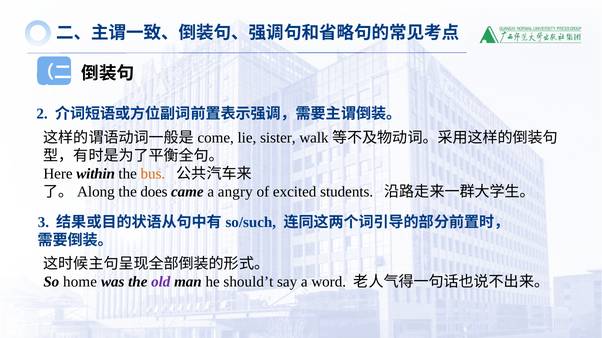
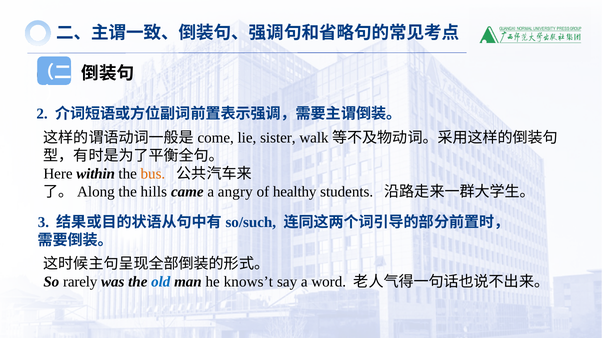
does: does -> hills (154, 192)
excited: excited -> healthy (295, 192)
home: home -> rarely (80, 283)
old colour: purple -> blue (161, 283)
should’t: should’t -> knows’t (248, 283)
